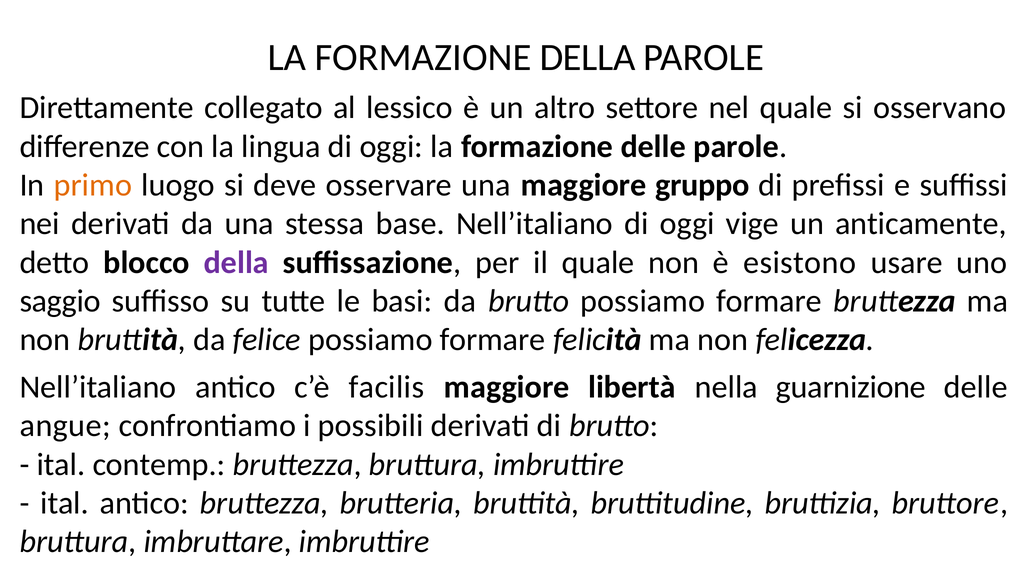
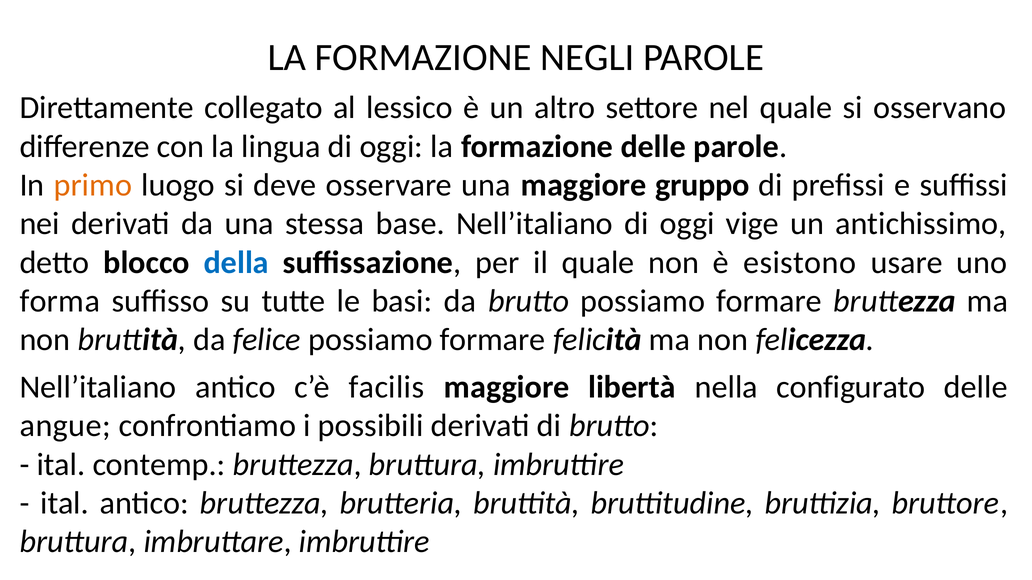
FORMAZIONE DELLA: DELLA -> NEGLI (587, 57)
anticamente: anticamente -> antichissimo (921, 224)
della colour: purple -> blue (236, 263)
saggio: saggio -> forma (60, 301)
guarnizione: guarnizione -> configurato (851, 387)
